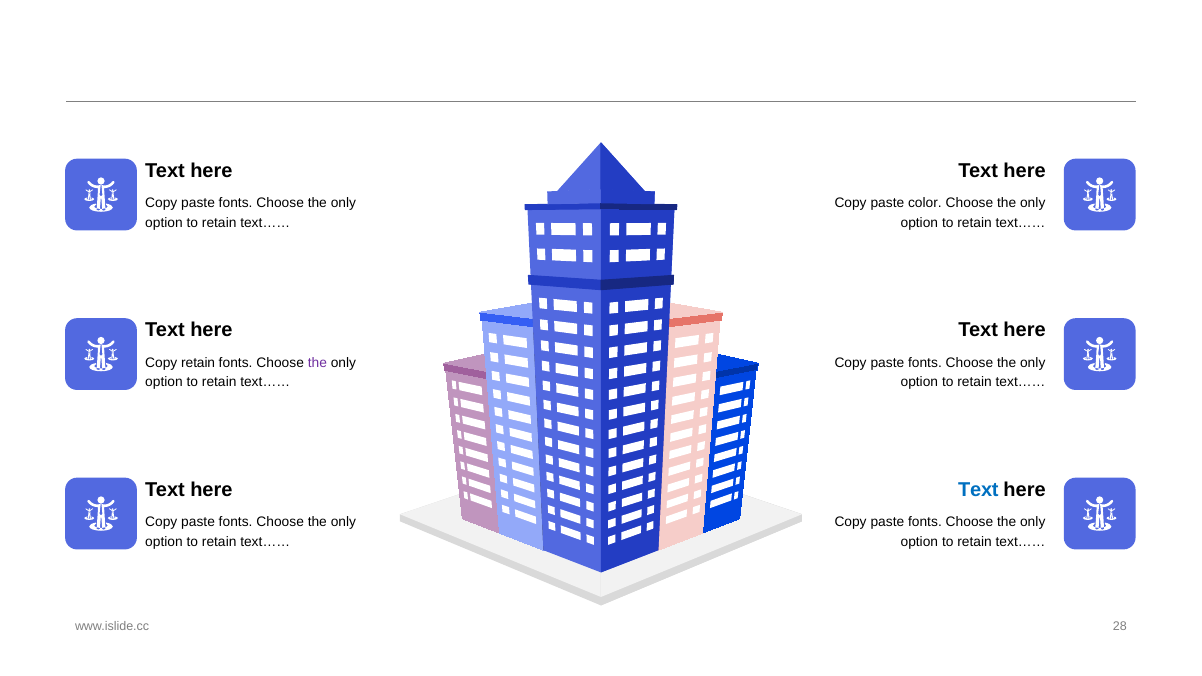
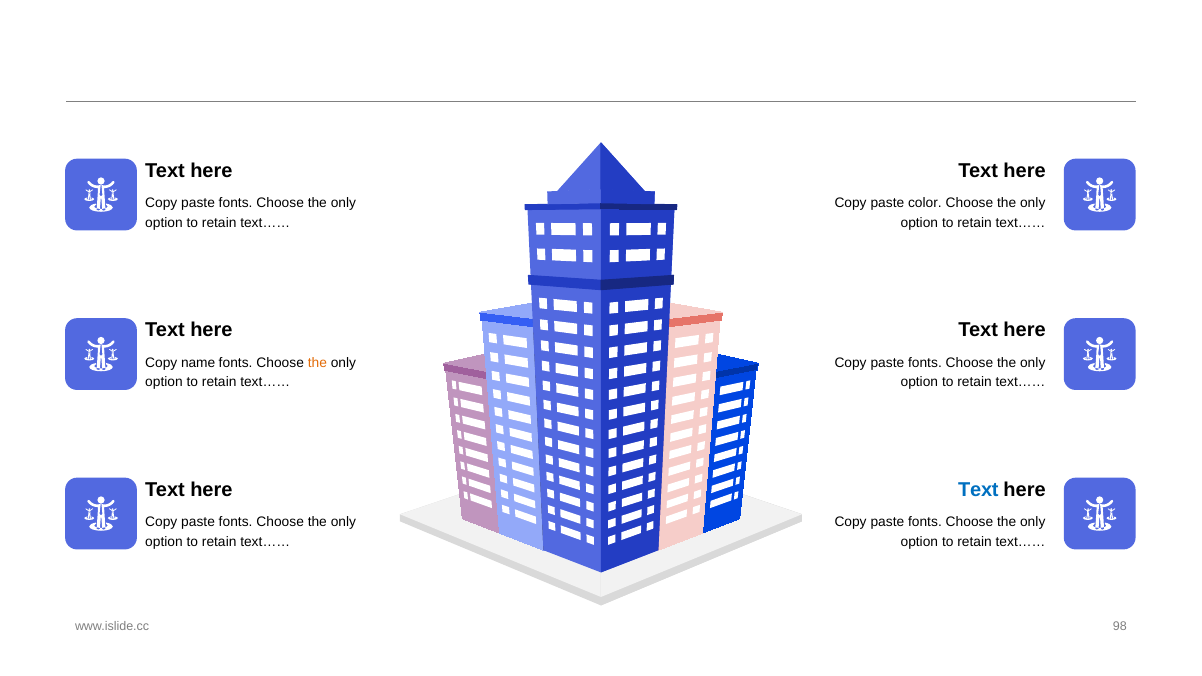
Copy retain: retain -> name (198, 363)
the colour: purple -> orange (317, 363)
28: 28 -> 98 (1120, 626)
